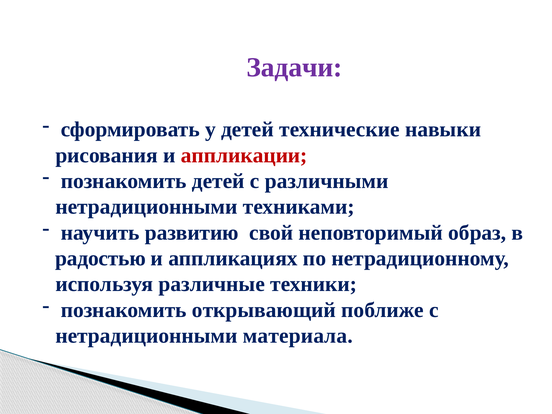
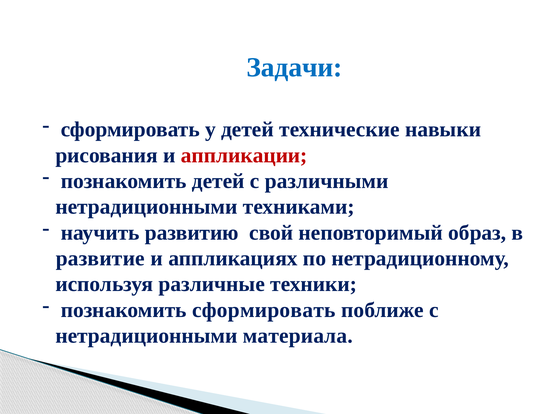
Задачи colour: purple -> blue (294, 67)
радостью: радостью -> развитие (100, 258)
познакомить открывающий: открывающий -> сформировать (264, 310)
